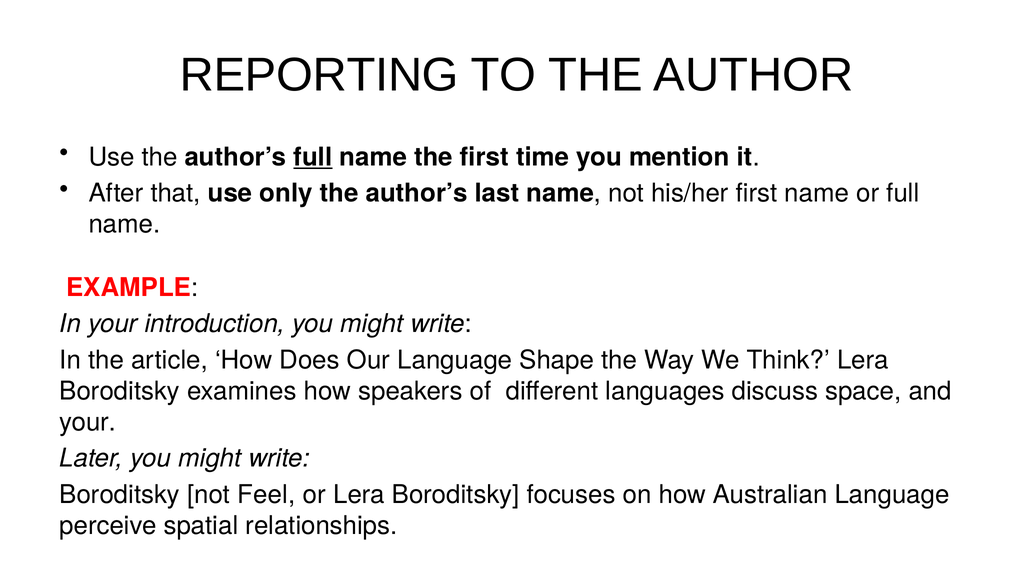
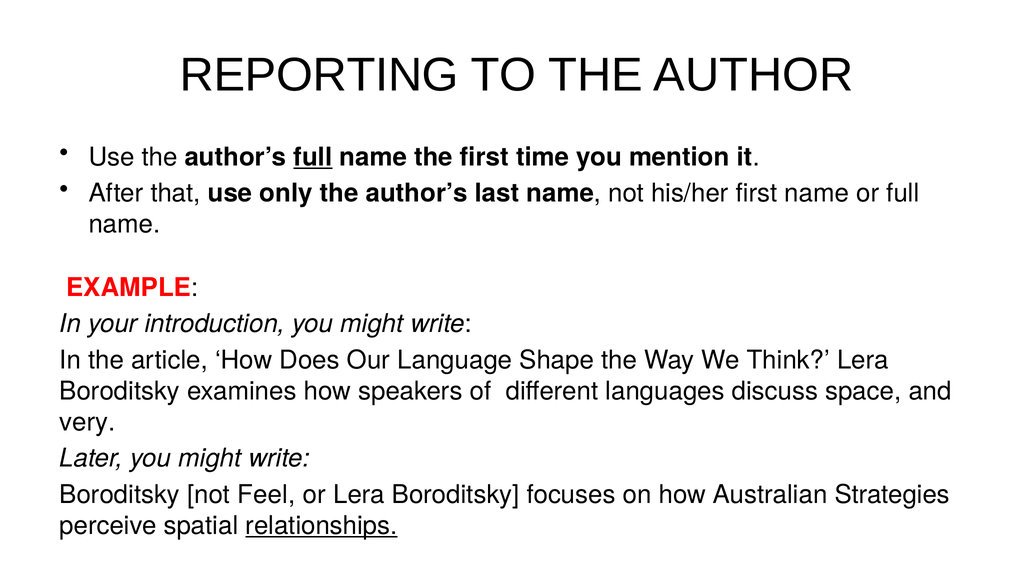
your: your -> very (87, 422)
Australian Language: Language -> Strategies (892, 494)
relationships underline: none -> present (321, 525)
